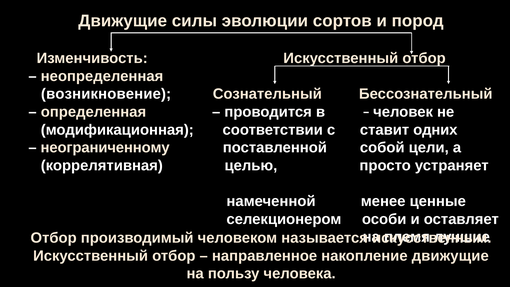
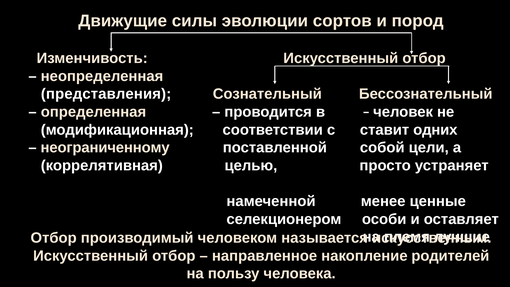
возникновение: возникновение -> представления (106, 94)
накопление движущие: движущие -> родителей (450, 256)
